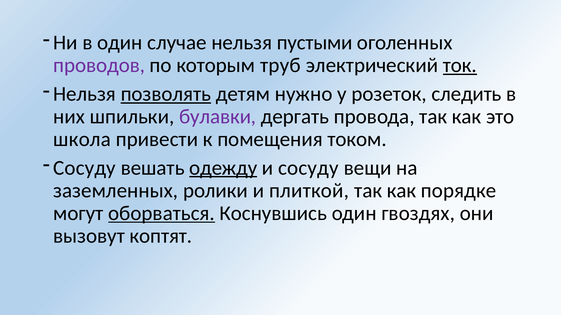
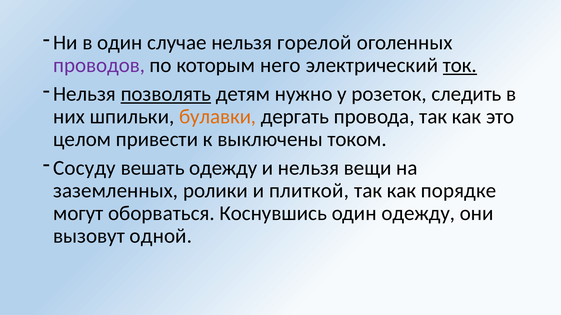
пустыми: пустыми -> горелой (314, 43)
труб: труб -> него (280, 65)
булавки colour: purple -> orange (218, 117)
школа: школа -> целом (82, 139)
помещения: помещения -> выключены (270, 139)
одежду underline: present -> none (223, 168)
и сосуду: сосуду -> нельзя (308, 168)
оборваться underline: present -> none (162, 214)
один гвоздях: гвоздях -> одежду (418, 214)
коптят: коптят -> одной (161, 236)
